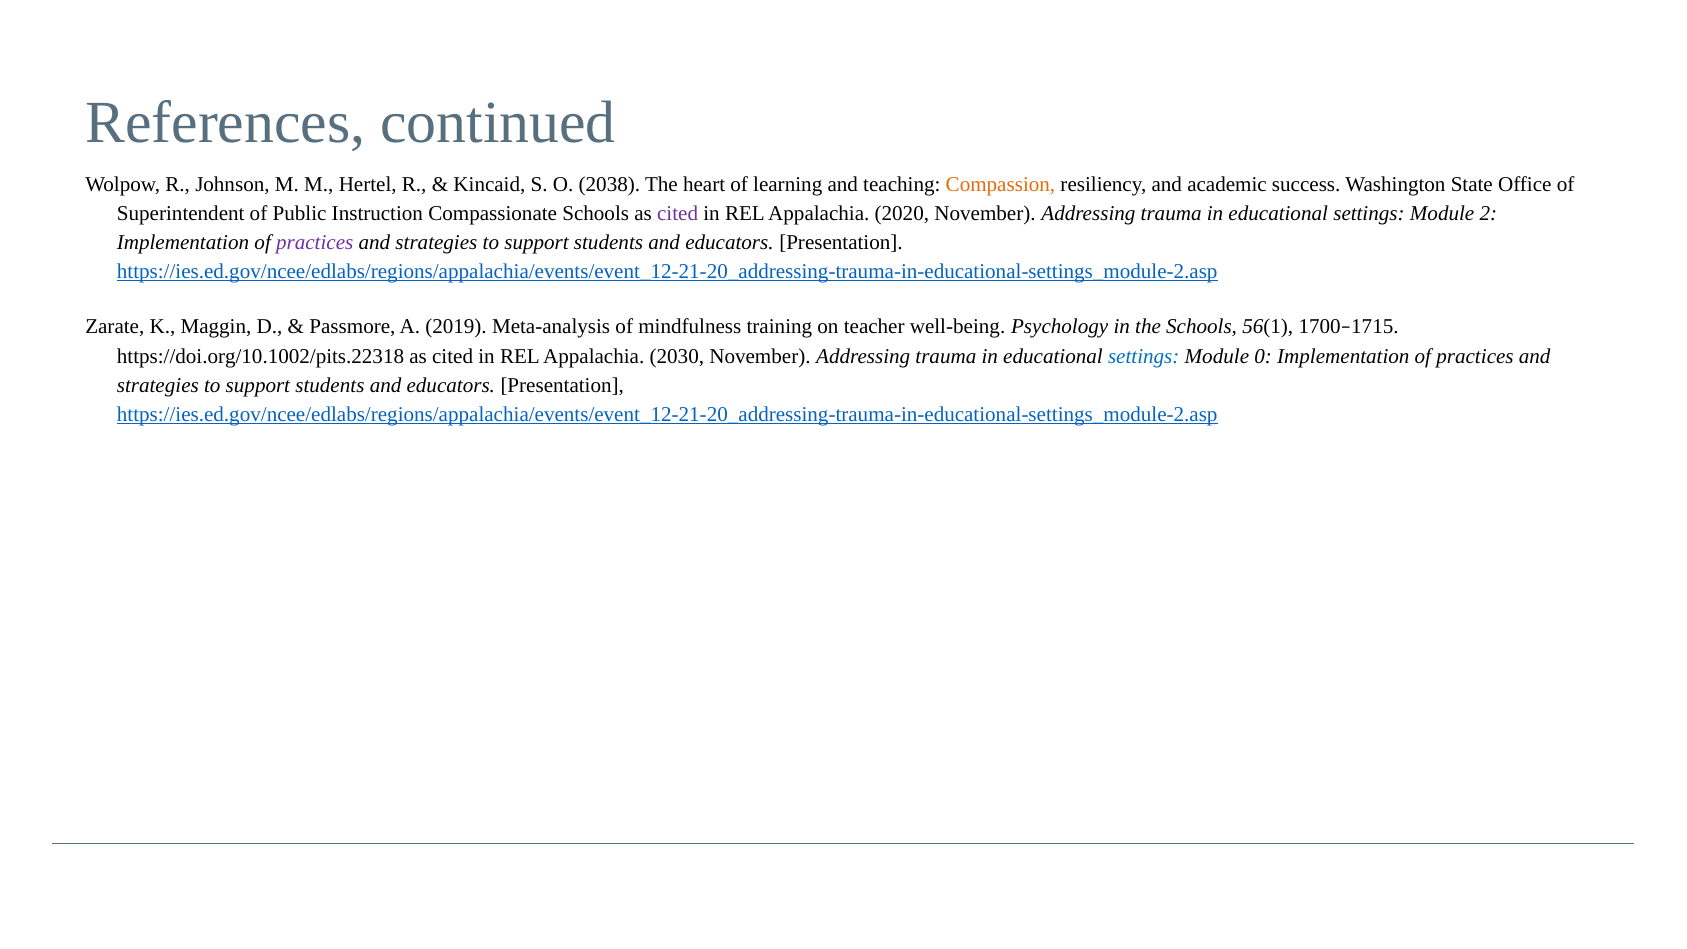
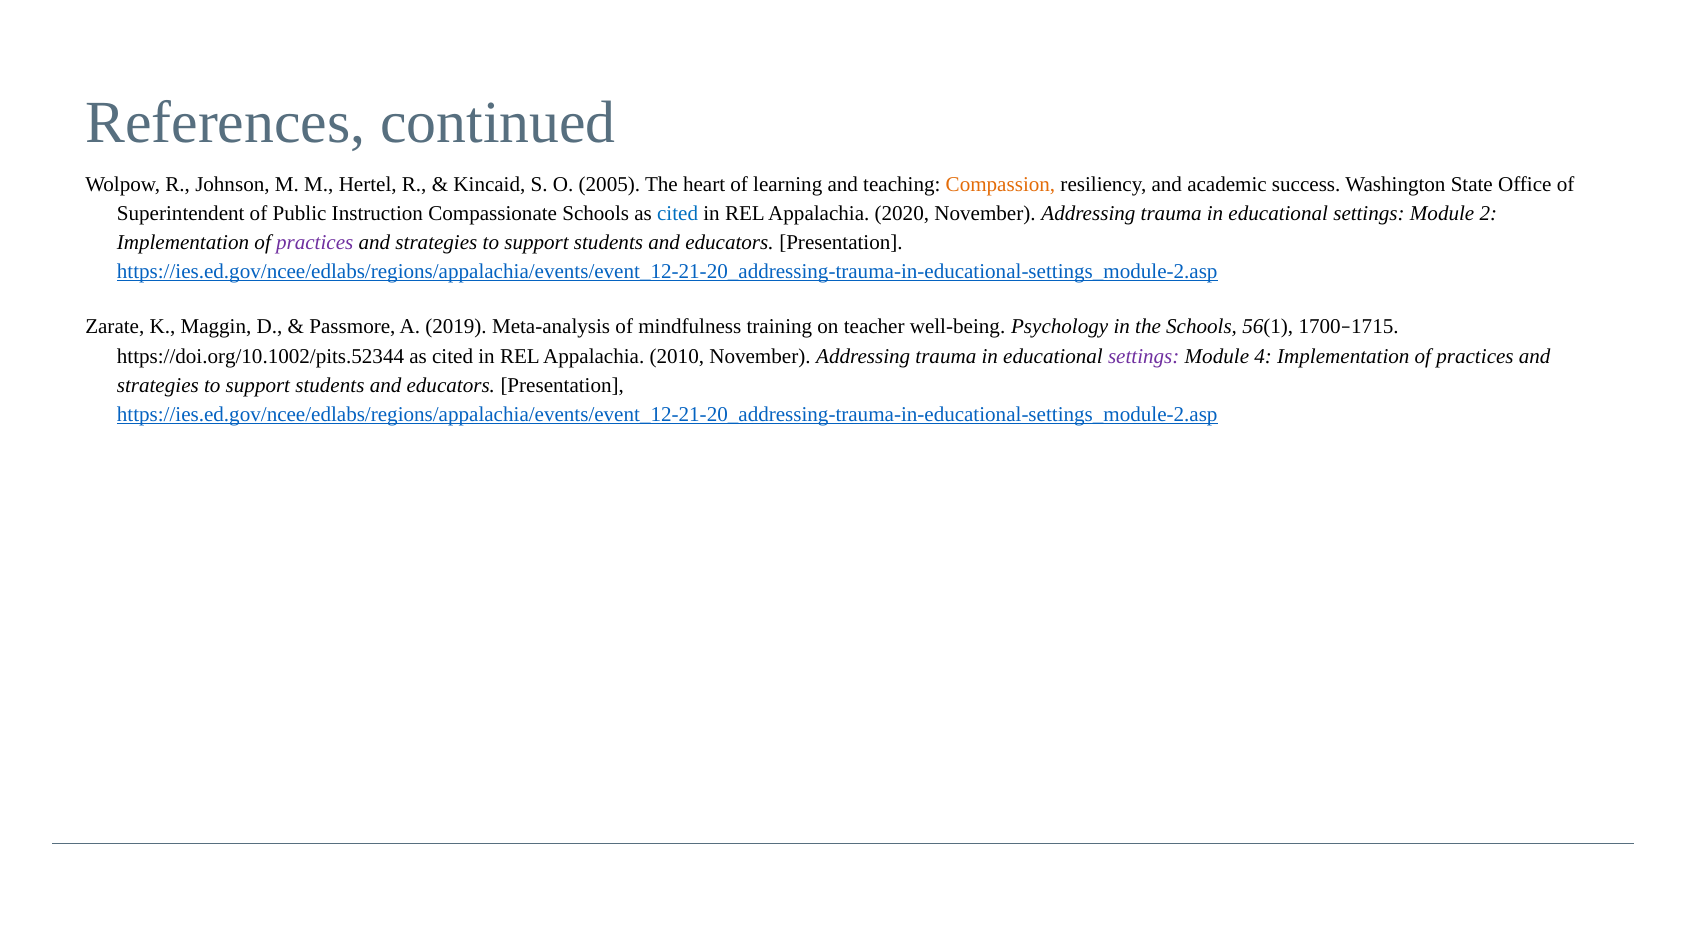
2038: 2038 -> 2005 (609, 184)
cited colour: purple -> blue (678, 213)
https://doi.org/10.1002/pits.22318: https://doi.org/10.1002/pits.22318 -> https://doi.org/10.1002/pits.52344 (261, 356)
2030: 2030 -> 2010 (677, 356)
settings colour: blue -> purple (1144, 356)
0: 0 -> 4 (1263, 356)
